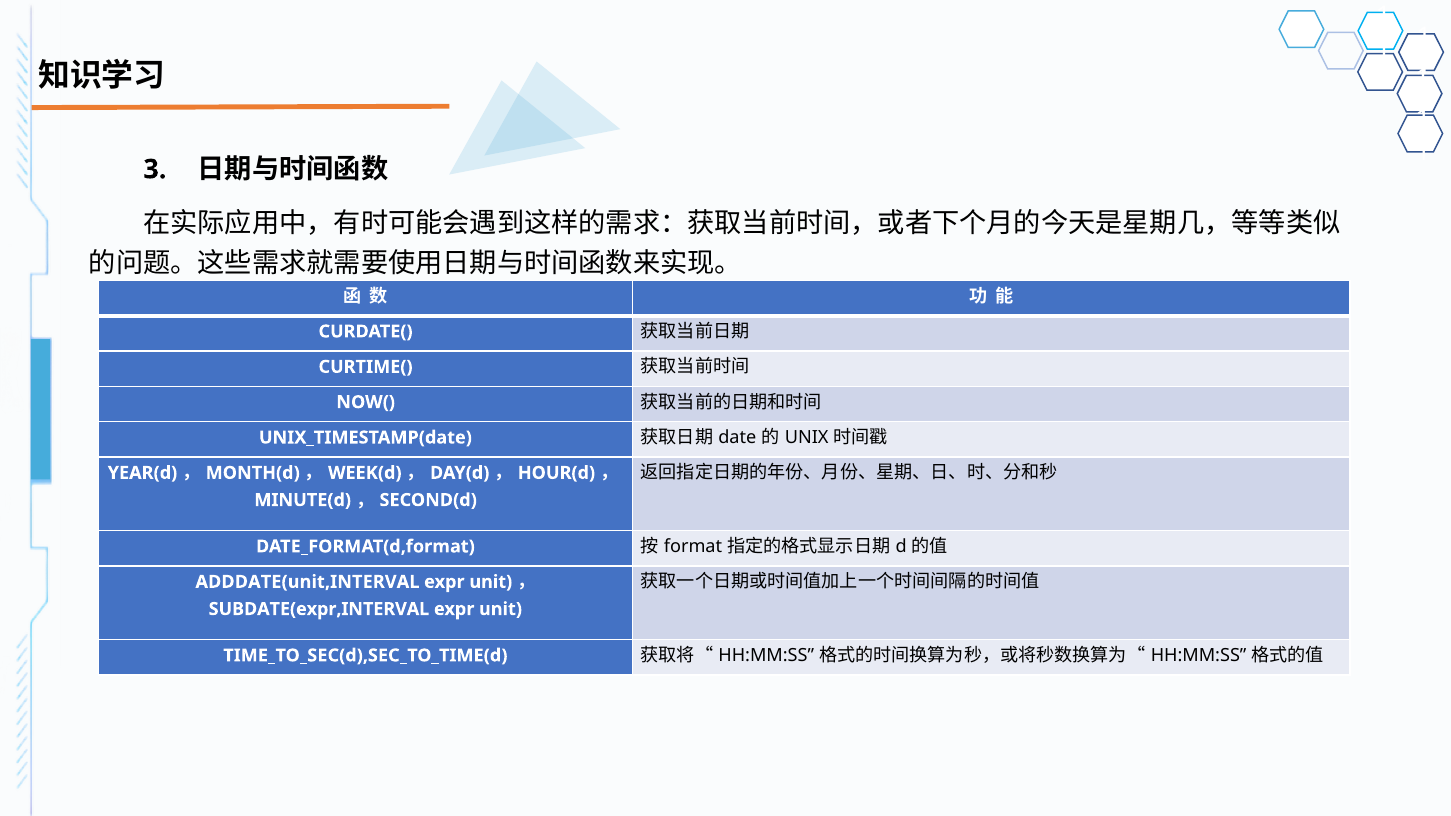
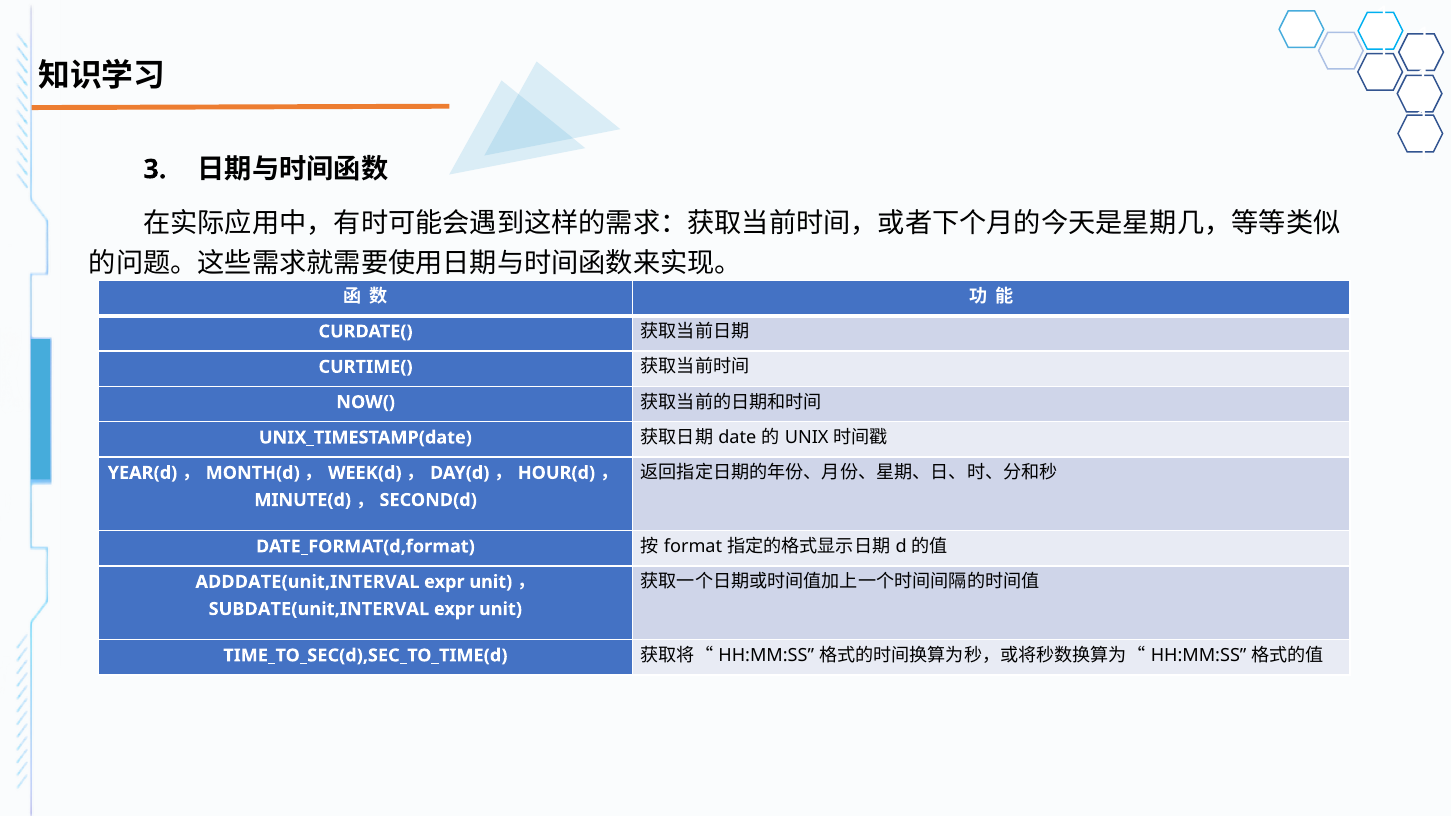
SUBDATE(expr,INTERVAL: SUBDATE(expr,INTERVAL -> SUBDATE(unit,INTERVAL (319, 609)
